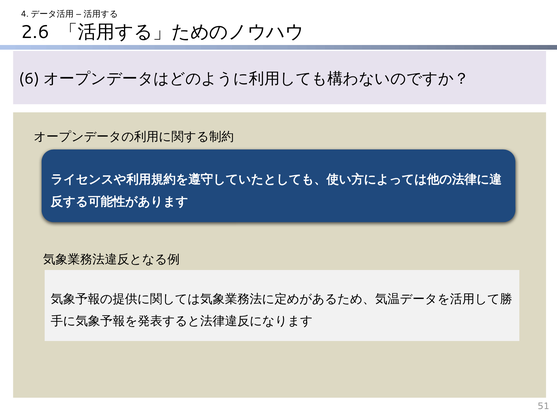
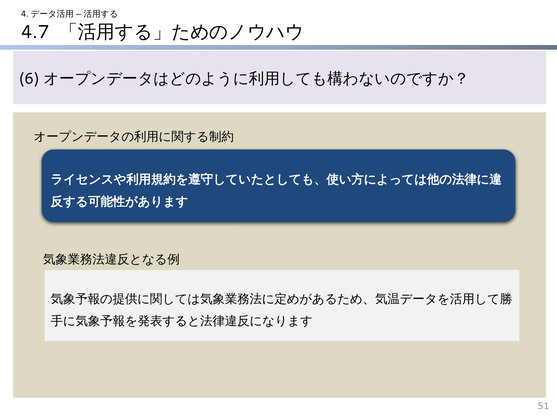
2.6: 2.6 -> 4.7 (35, 32)
